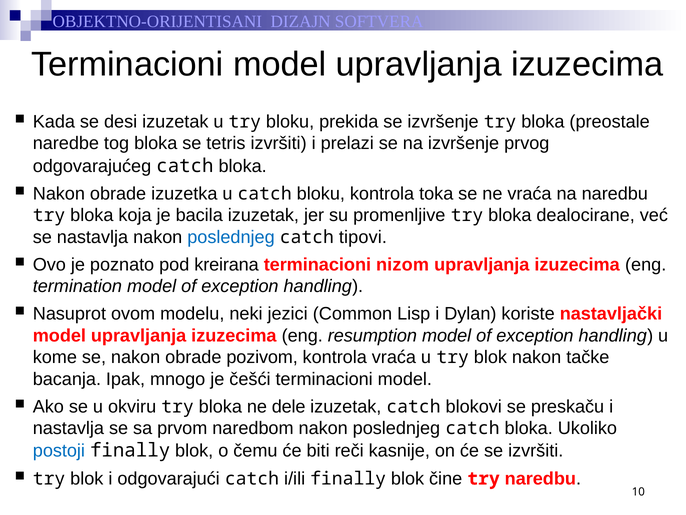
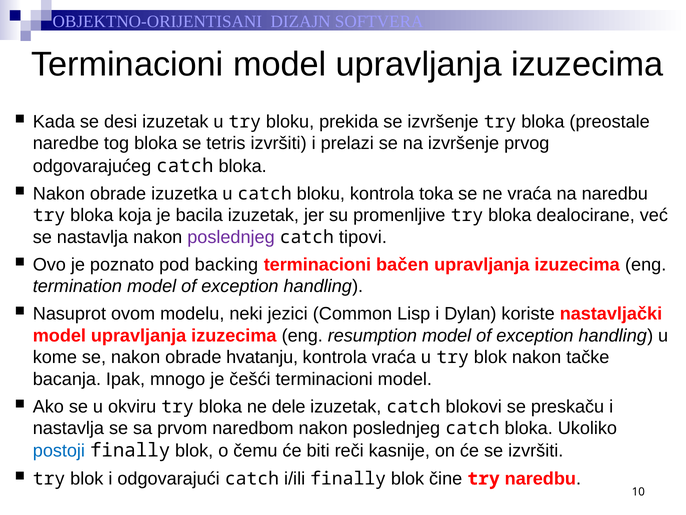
poslednjeg colour: blue -> purple (231, 237)
kreirana: kreirana -> backing (226, 264)
nizom: nizom -> bačen (403, 264)
pozivom: pozivom -> hvatanju (262, 357)
